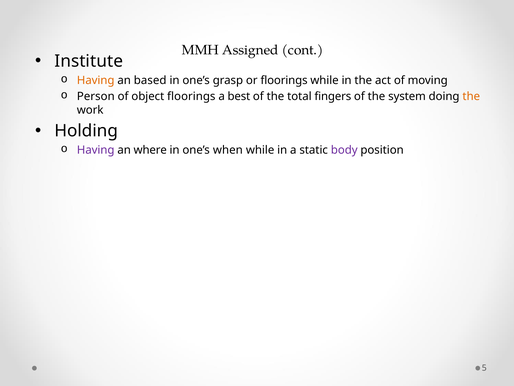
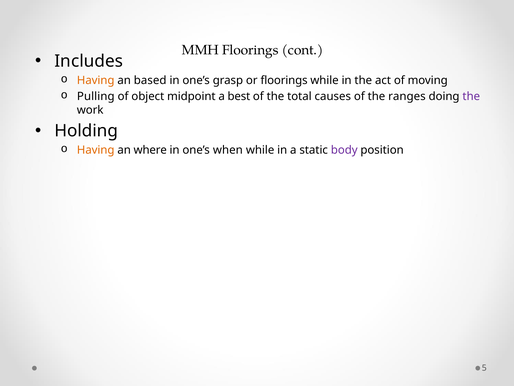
MMH Assigned: Assigned -> Floorings (250, 50)
Institute: Institute -> Includes (89, 61)
Person: Person -> Pulling (96, 96)
object floorings: floorings -> midpoint (191, 96)
fingers: fingers -> causes (333, 96)
system: system -> ranges (407, 96)
the colour: orange -> purple (471, 96)
Having colour: purple -> orange (96, 150)
